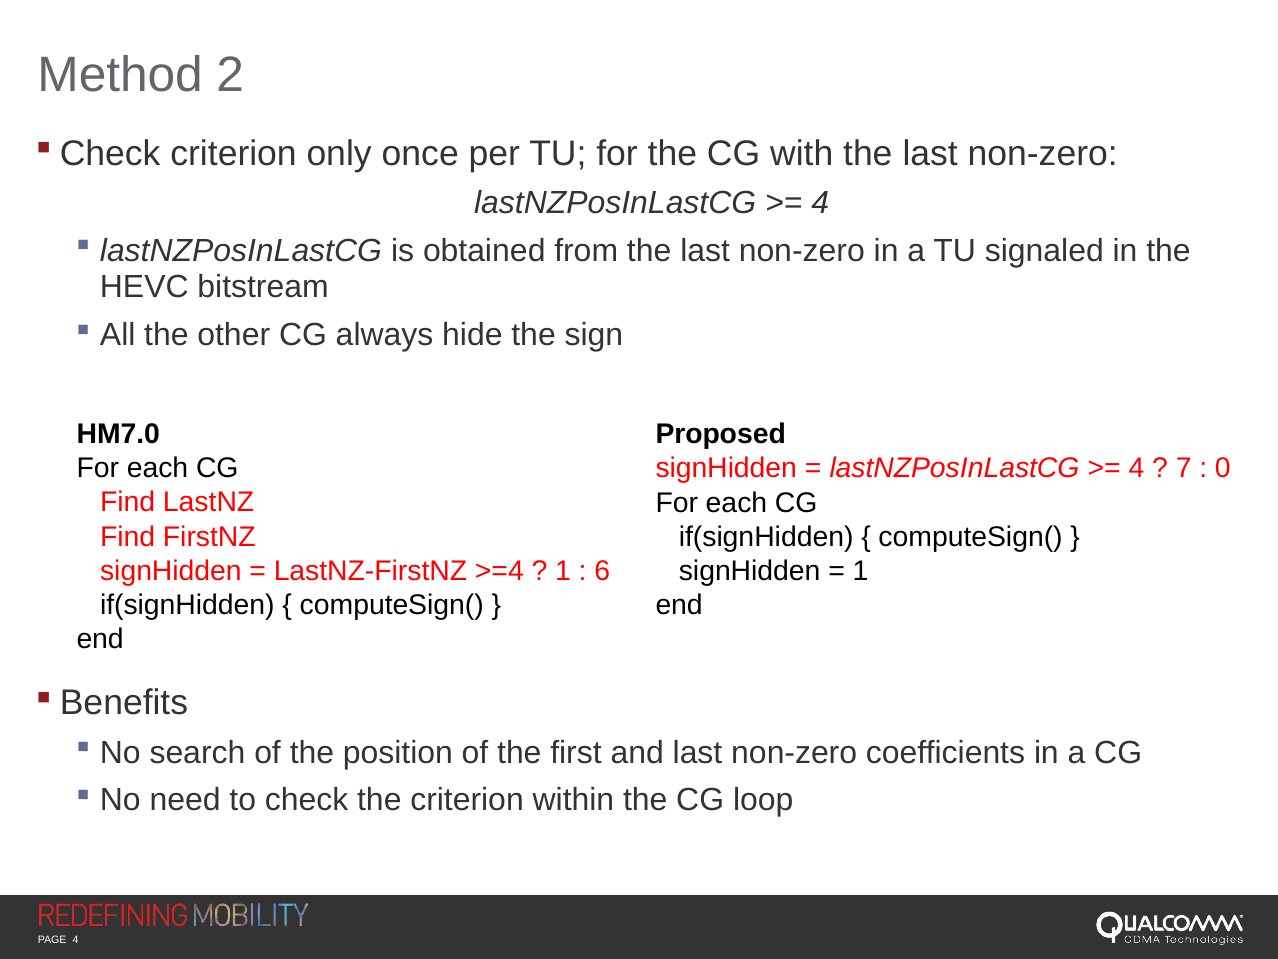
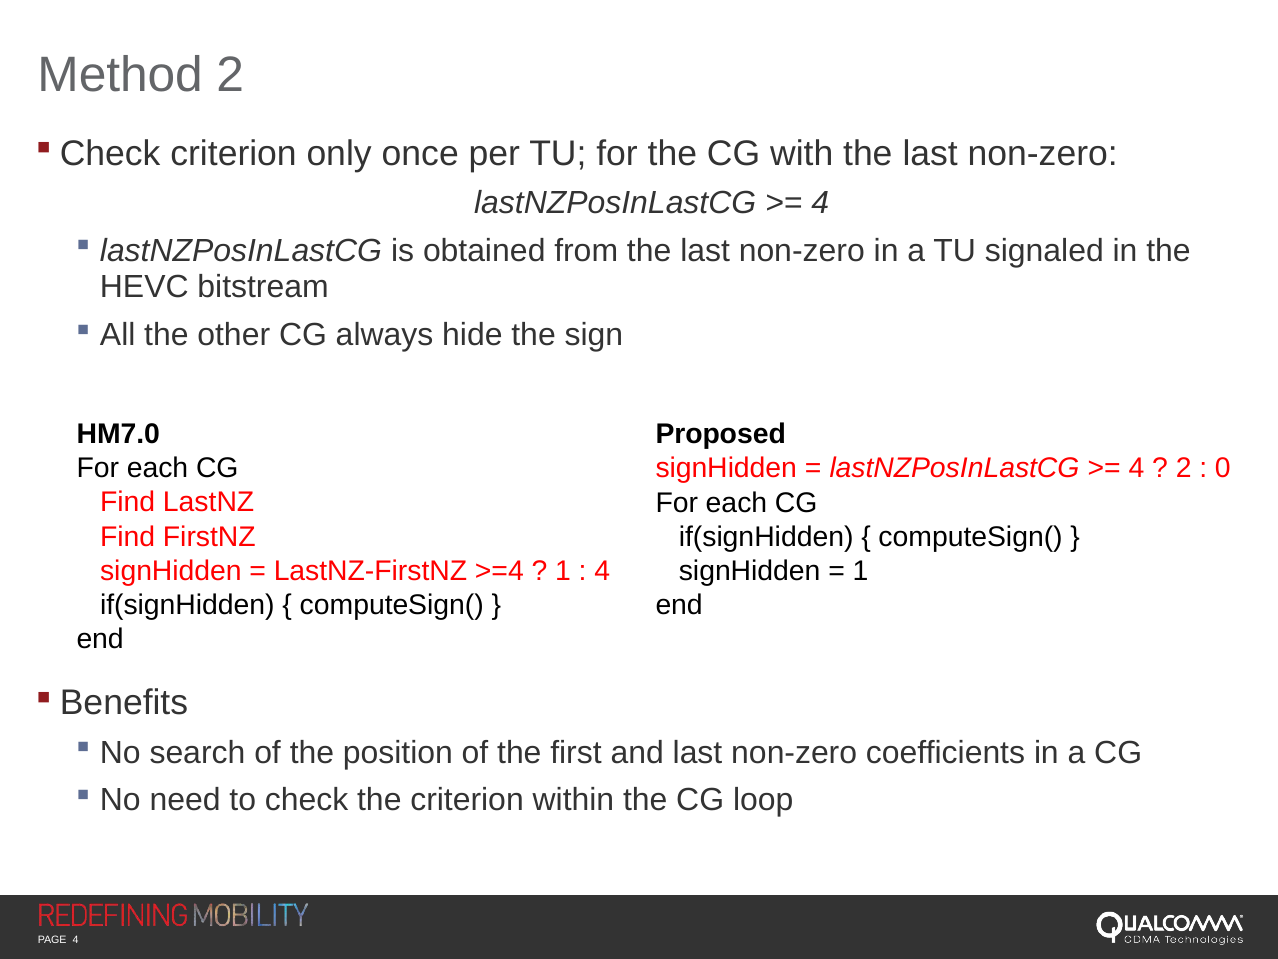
7: 7 -> 2 (1184, 468)
6: 6 -> 4 (602, 570)
